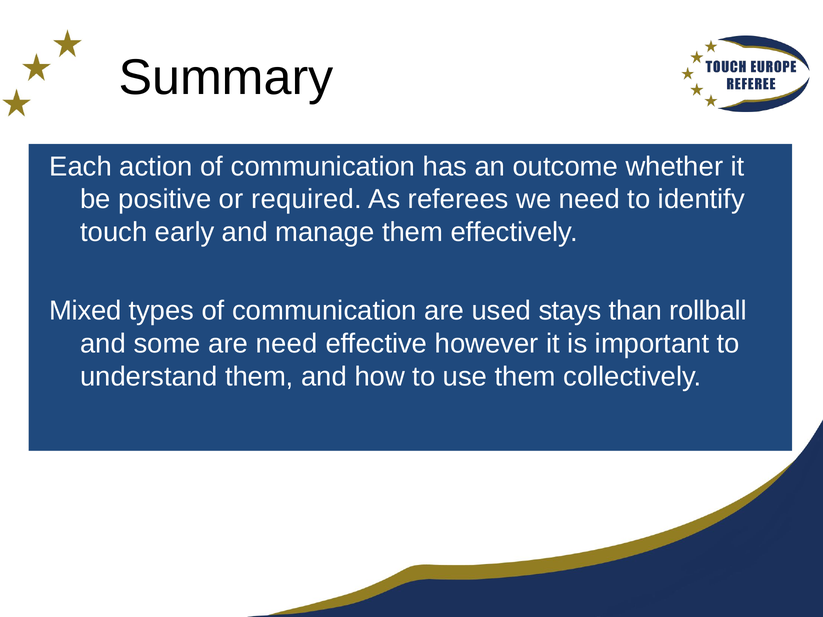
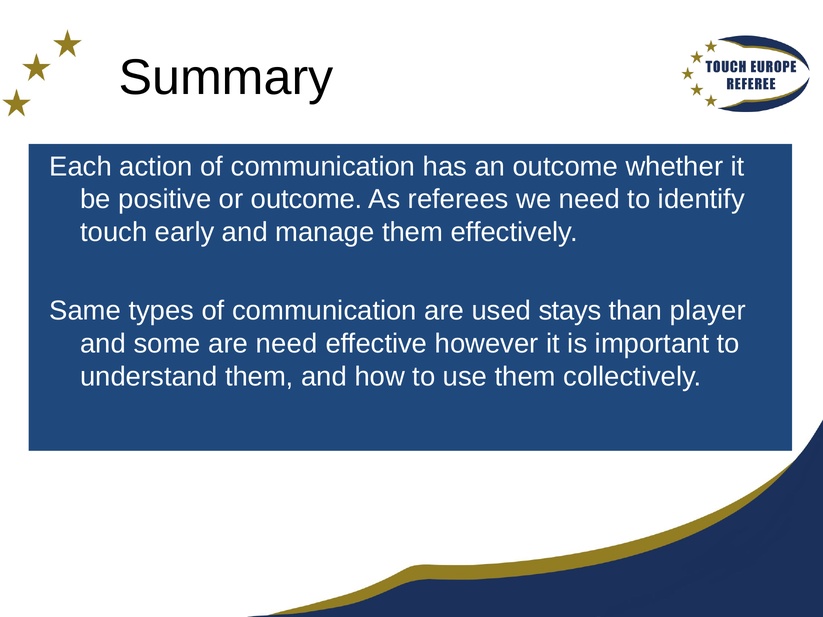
or required: required -> outcome (307, 199)
Mixed: Mixed -> Same (85, 311)
rollball: rollball -> player (708, 311)
